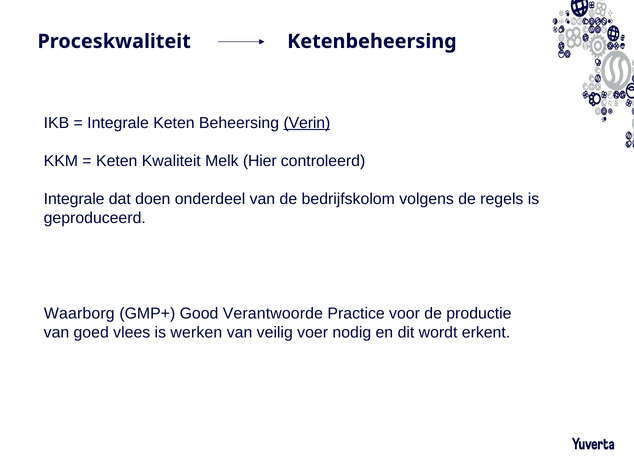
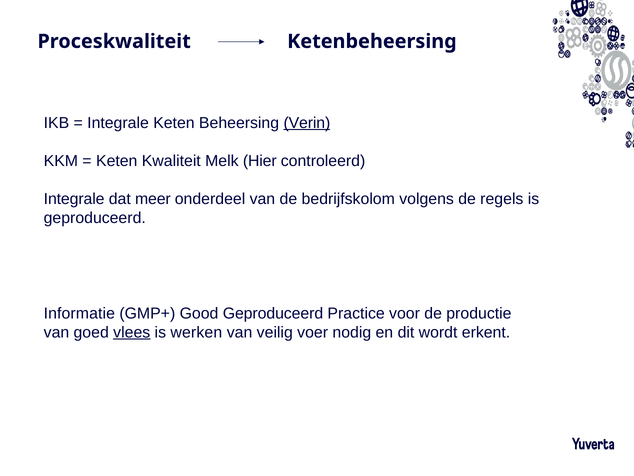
doen: doen -> meer (153, 199)
Waarborg: Waarborg -> Informatie (79, 313)
Good Verantwoorde: Verantwoorde -> Geproduceerd (273, 313)
vlees underline: none -> present (132, 332)
